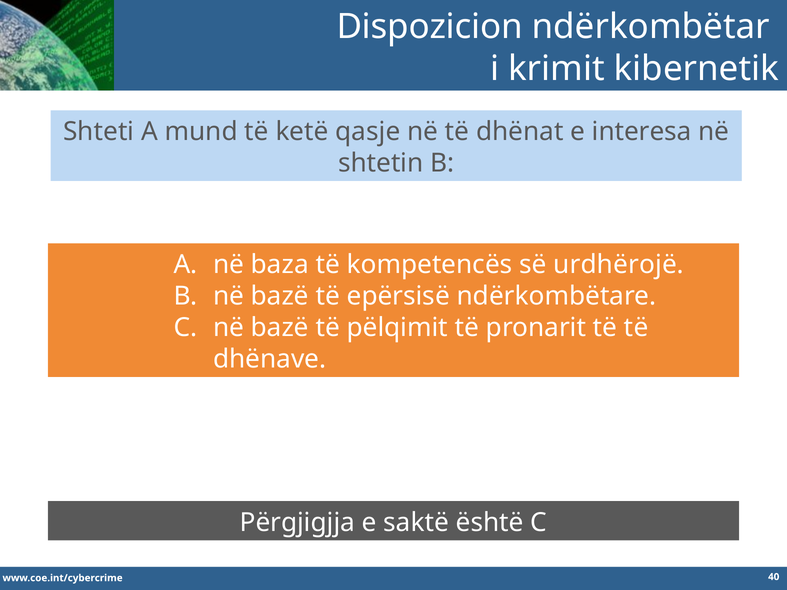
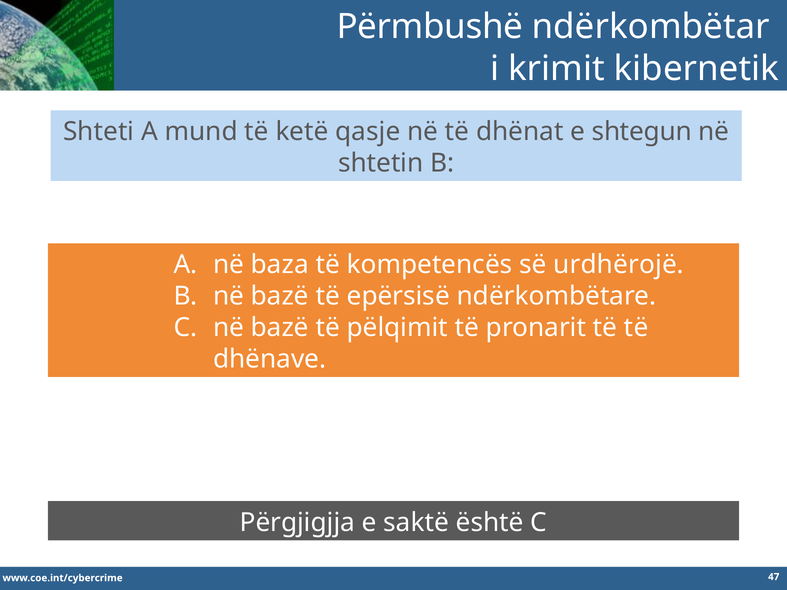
Dispozicion: Dispozicion -> Përmbushë (430, 27)
interesa: interesa -> shtegun (642, 132)
40: 40 -> 47 (774, 577)
